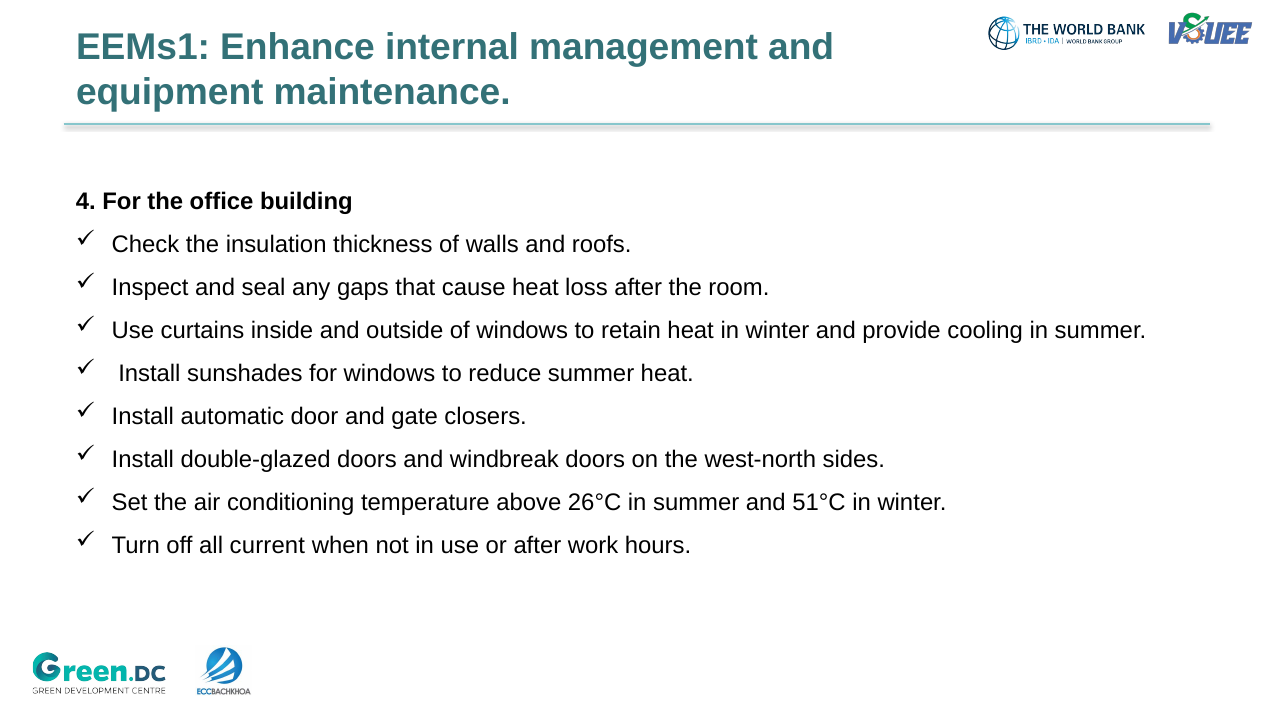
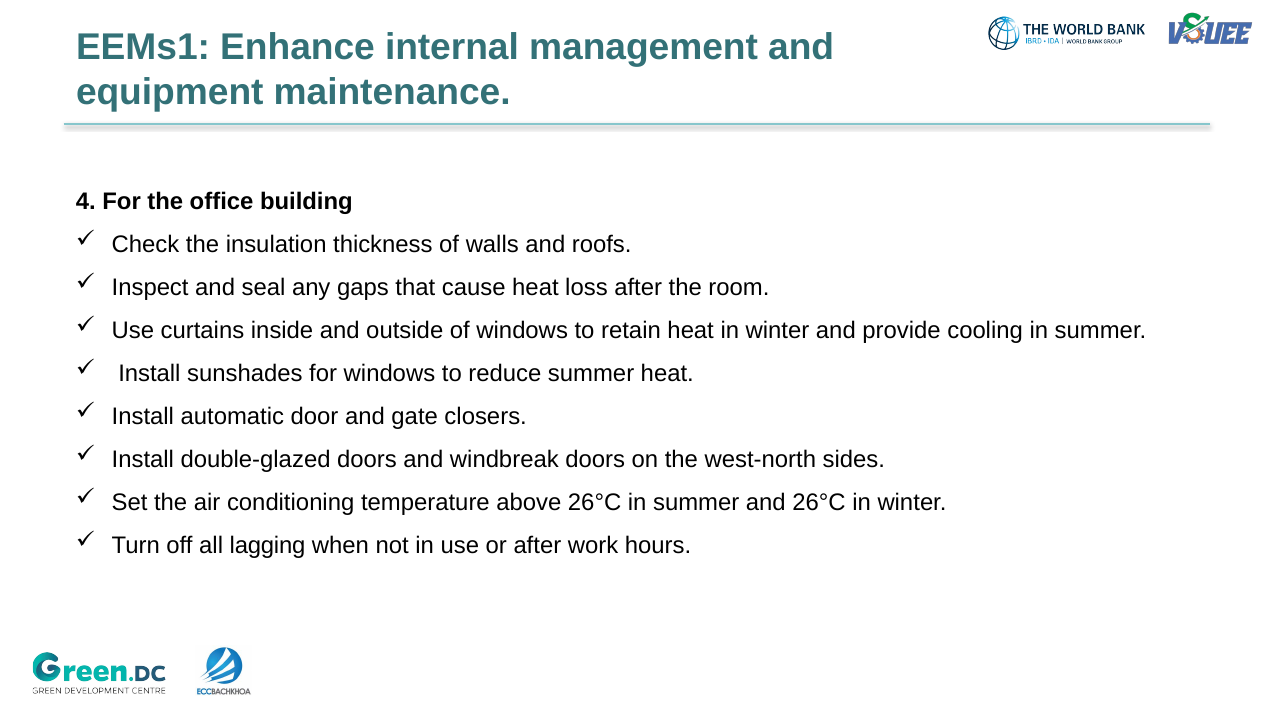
and 51°C: 51°C -> 26°C (819, 502)
current: current -> lagging (268, 545)
